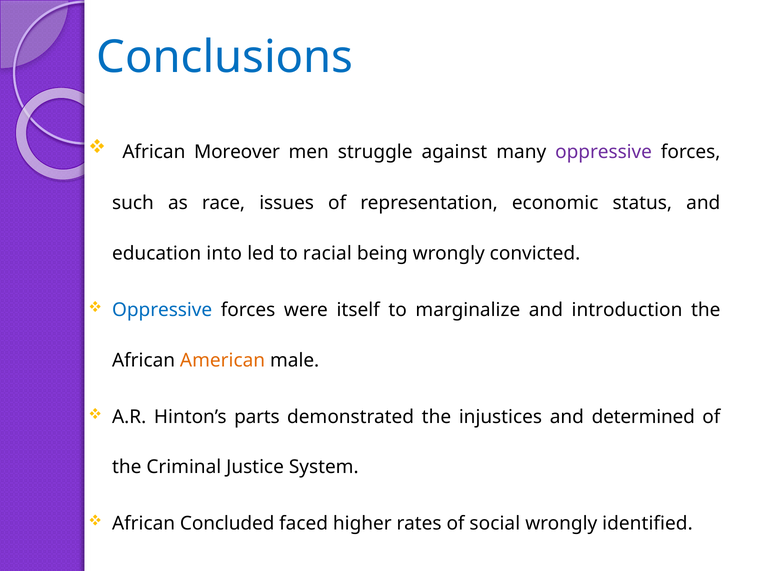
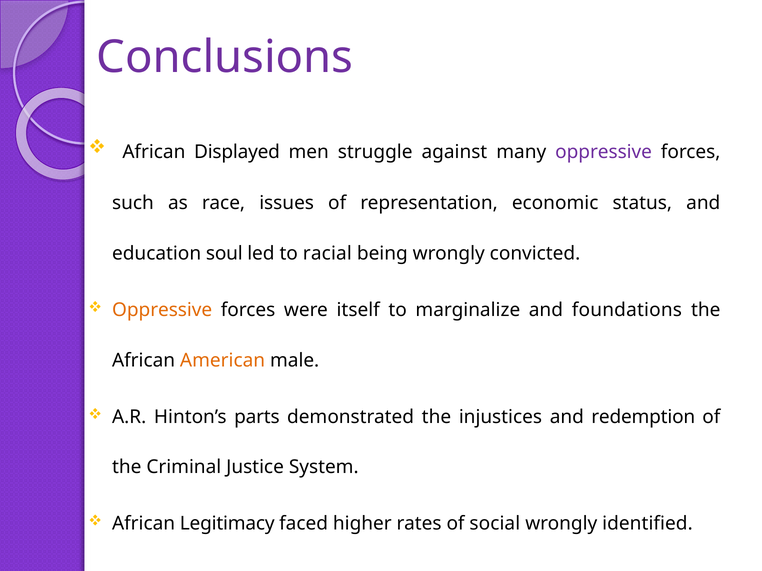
Conclusions colour: blue -> purple (225, 57)
Moreover: Moreover -> Displayed (237, 152)
into: into -> soul (224, 254)
Oppressive colour: blue -> orange (162, 310)
introduction: introduction -> foundations (627, 310)
determined: determined -> redemption (643, 417)
Concluded: Concluded -> Legitimacy (227, 524)
